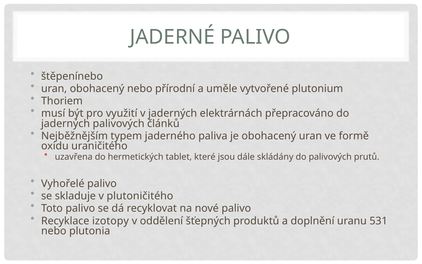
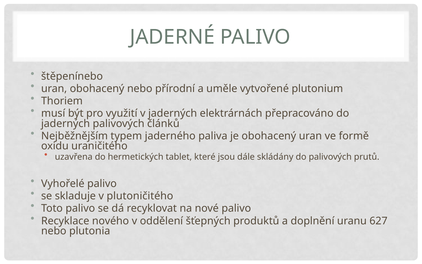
izotopy: izotopy -> nového (111, 221)
531: 531 -> 627 (379, 221)
